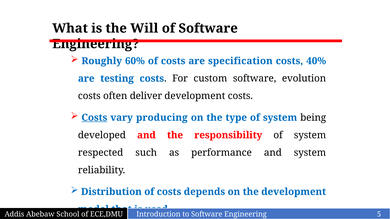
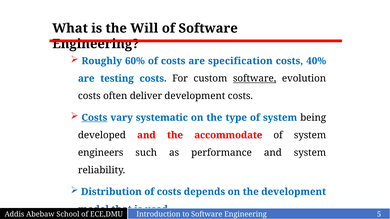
software underline: none -> present (255, 79)
producing: producing -> systematic (162, 118)
responsibility: responsibility -> accommodate (228, 135)
respected: respected -> engineers (101, 153)
